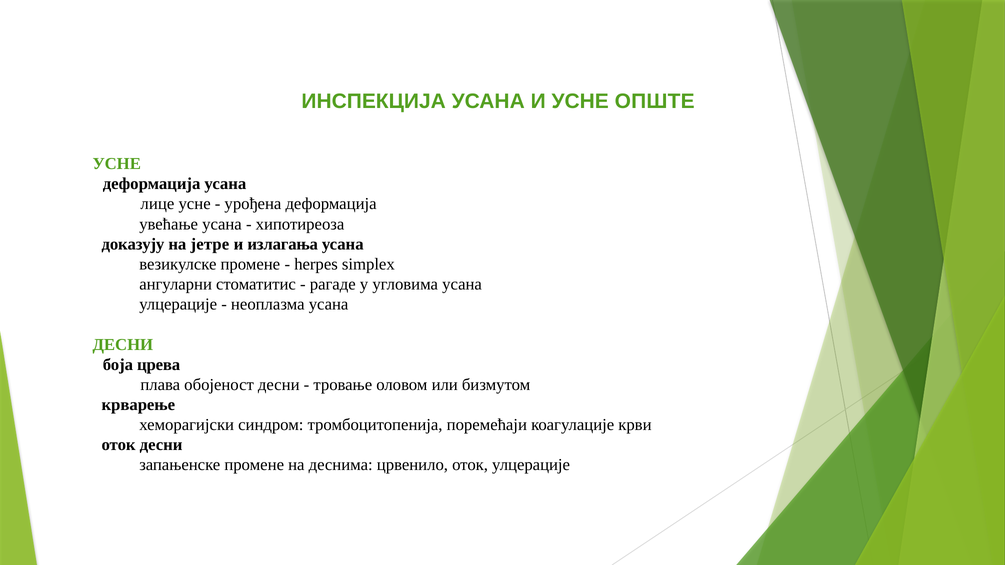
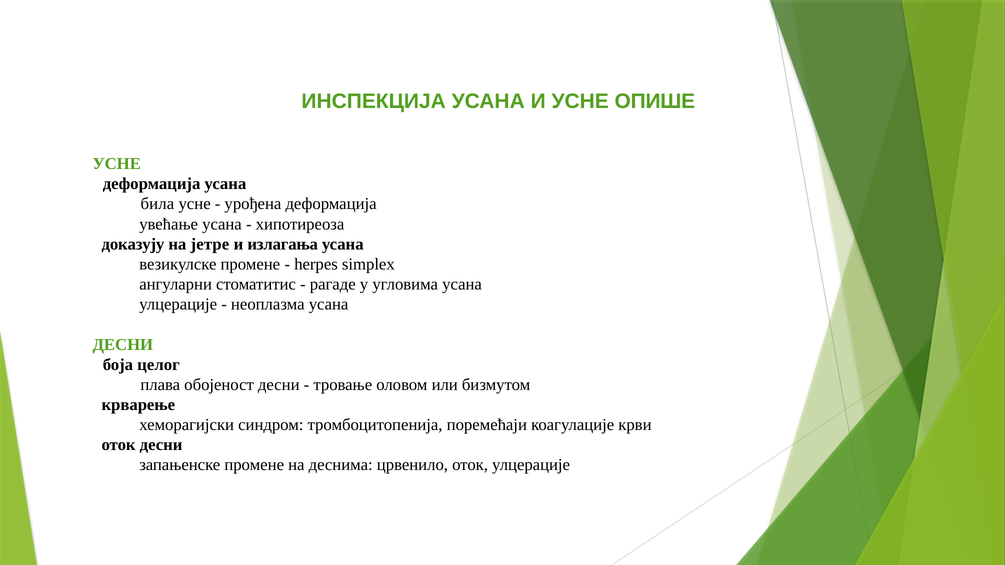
ОПШТЕ: ОПШТЕ -> ОПИШЕ (655, 101)
лице: лице -> била (157, 204)
црева: црева -> целог (159, 365)
